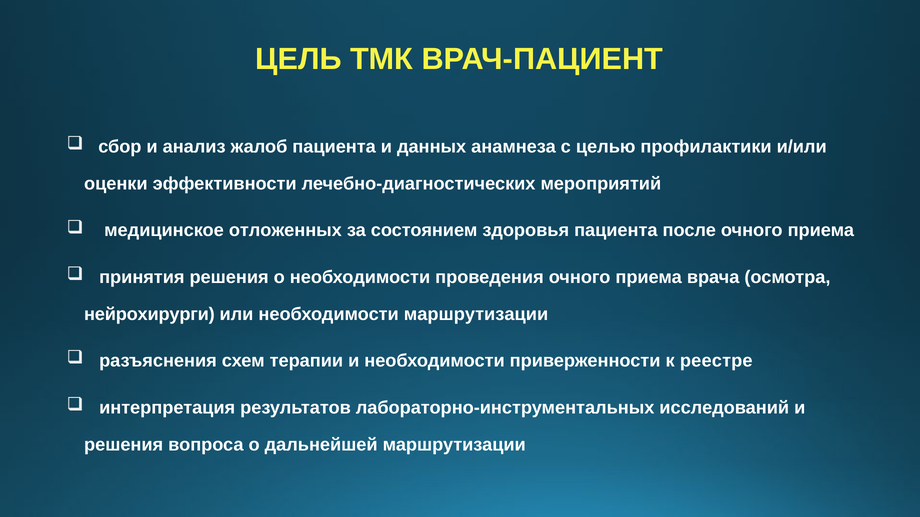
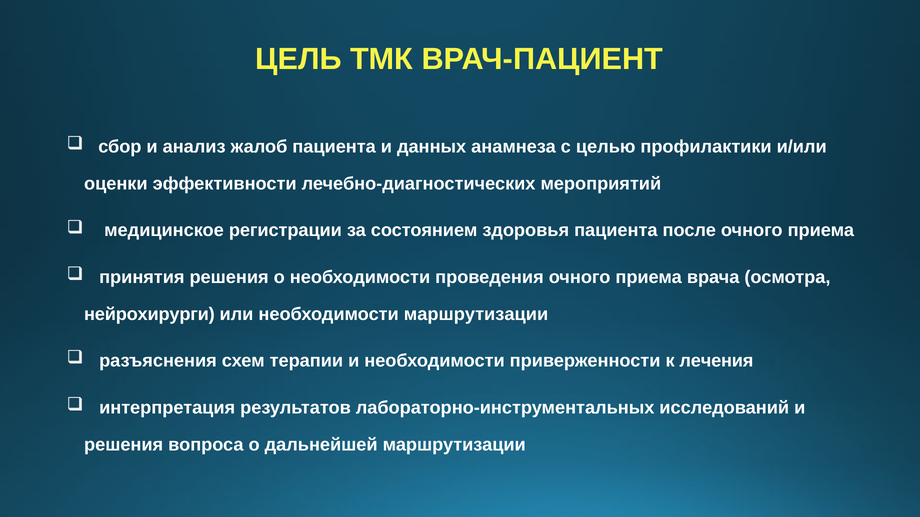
отложенных: отложенных -> регистрации (285, 231)
реестре: реестре -> лечения (716, 361)
